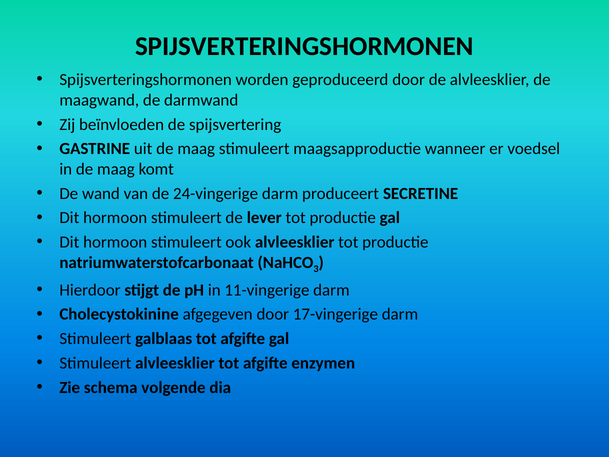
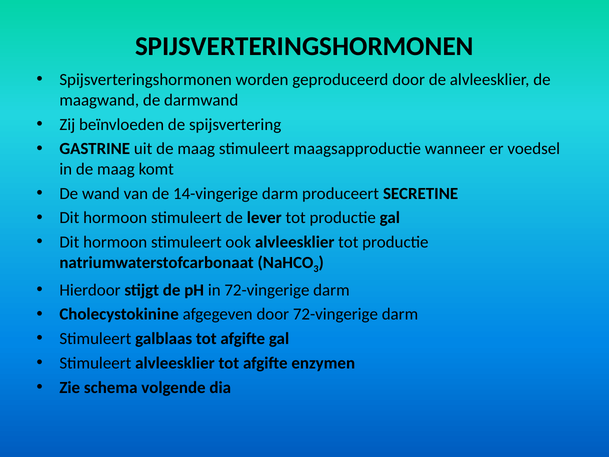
24-vingerige: 24-vingerige -> 14-vingerige (216, 193)
in 11-vingerige: 11-vingerige -> 72-vingerige (267, 290)
door 17-vingerige: 17-vingerige -> 72-vingerige (335, 314)
